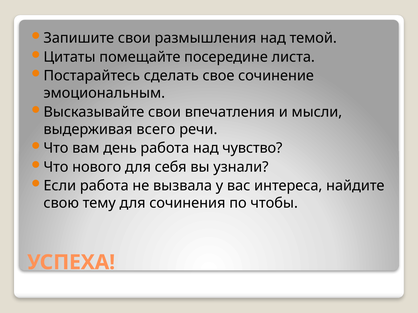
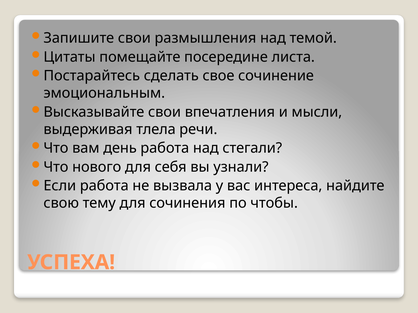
всего: всего -> тлела (156, 130)
чувство: чувство -> стегали (252, 148)
